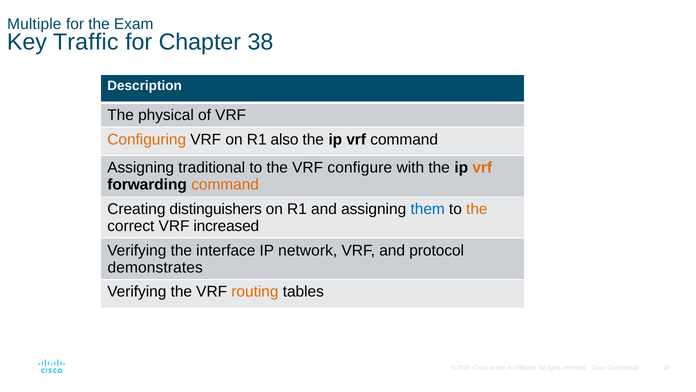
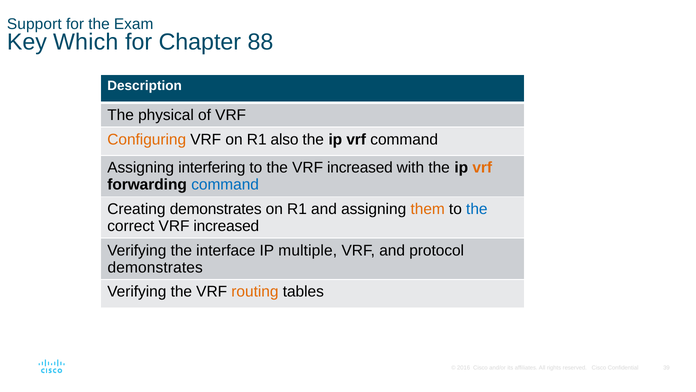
Multiple: Multiple -> Support (34, 24)
Traffic: Traffic -> Which (86, 42)
38: 38 -> 88 (260, 42)
traditional: traditional -> interfering (212, 167)
the VRF configure: configure -> increased (360, 167)
command colour: orange -> blue (225, 185)
Creating distinguishers: distinguishers -> demonstrates (216, 209)
them colour: blue -> orange (428, 209)
the colour: orange -> blue (477, 209)
network: network -> multiple (308, 250)
